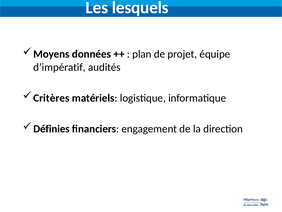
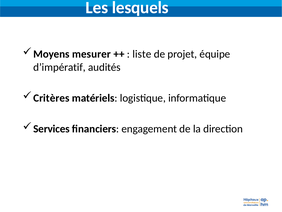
données: données -> mesurer (91, 54)
plan: plan -> liste (142, 54)
Définies: Définies -> Services (51, 128)
